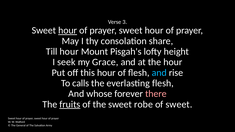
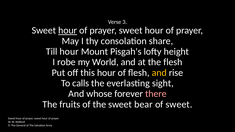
seek: seek -> robe (66, 62)
Grace: Grace -> World (105, 62)
the hour: hour -> flesh (173, 62)
and colour: light blue -> yellow (159, 73)
everlasting flesh: flesh -> sight (163, 83)
fruits underline: present -> none (70, 104)
robe: robe -> bear (143, 104)
